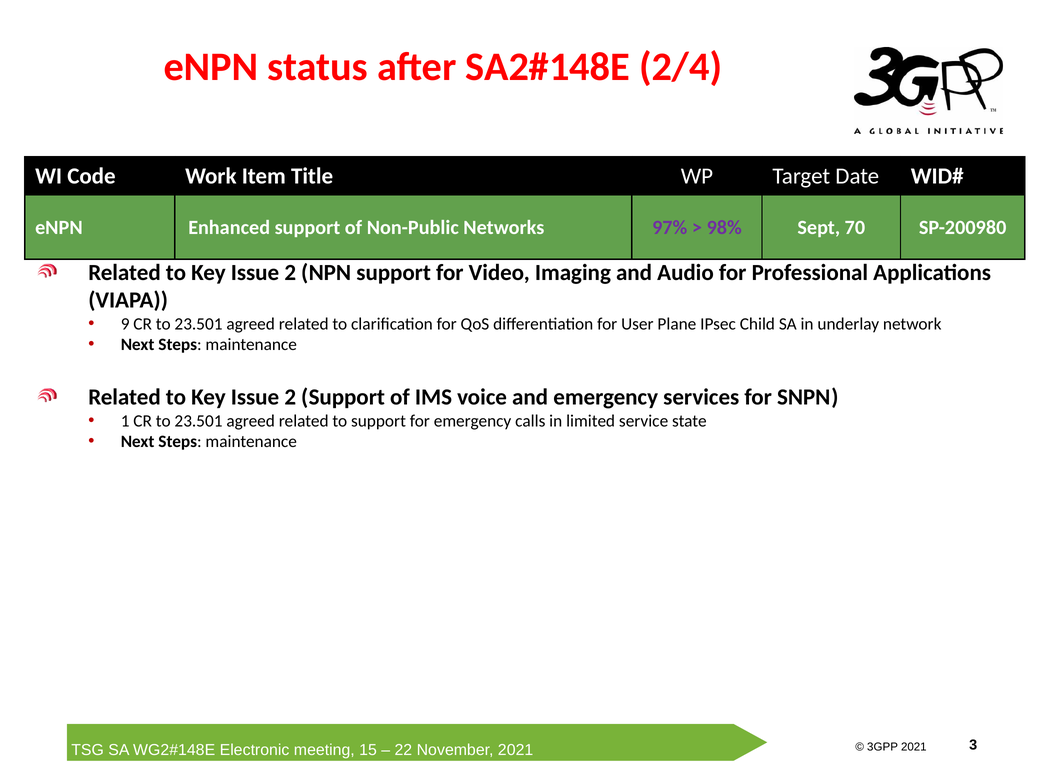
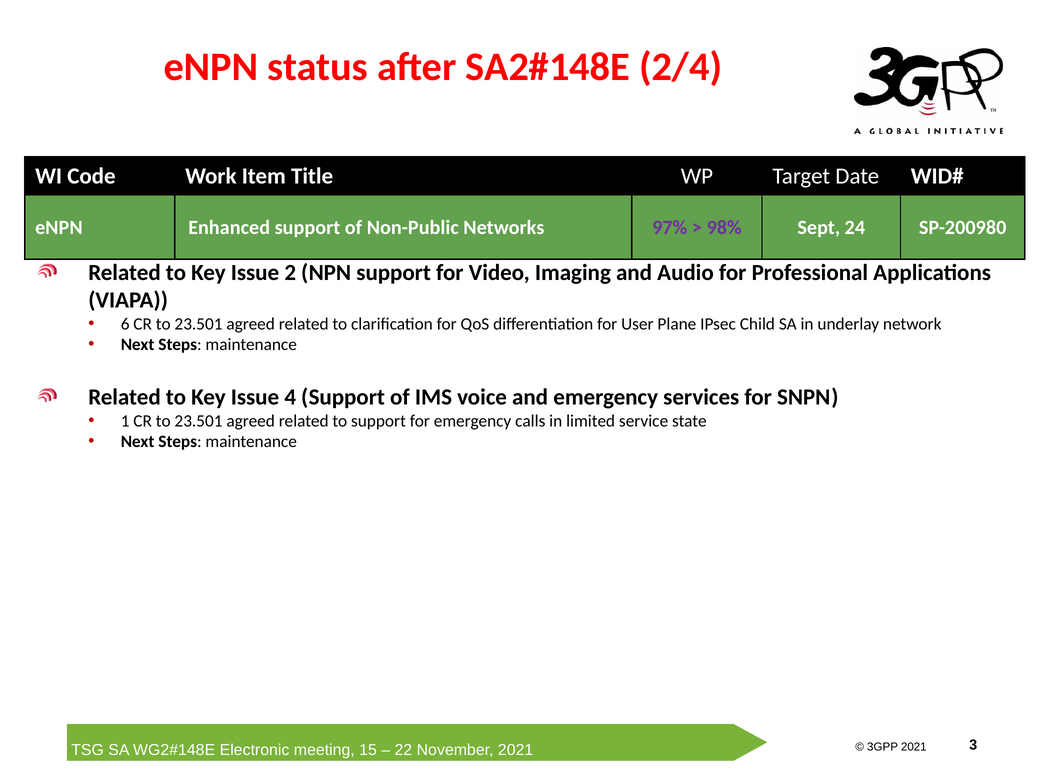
70: 70 -> 24 (855, 227)
9: 9 -> 6 (125, 324)
2: 2 -> 4 (290, 397)
